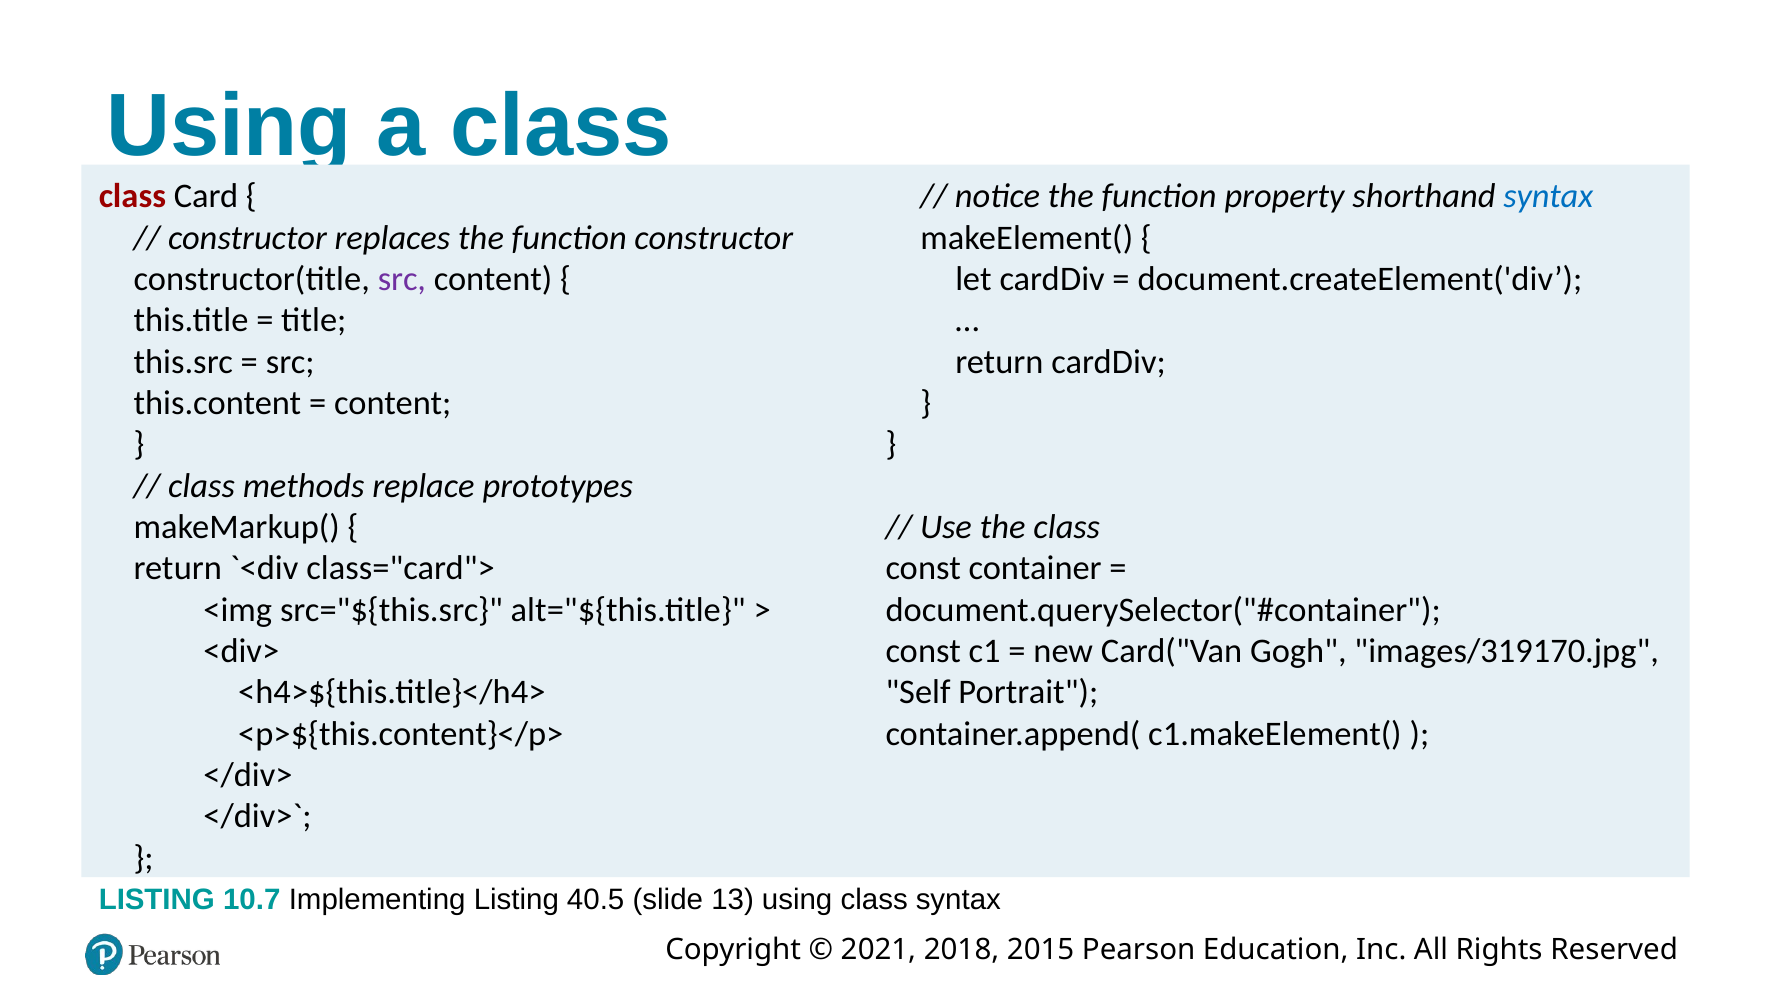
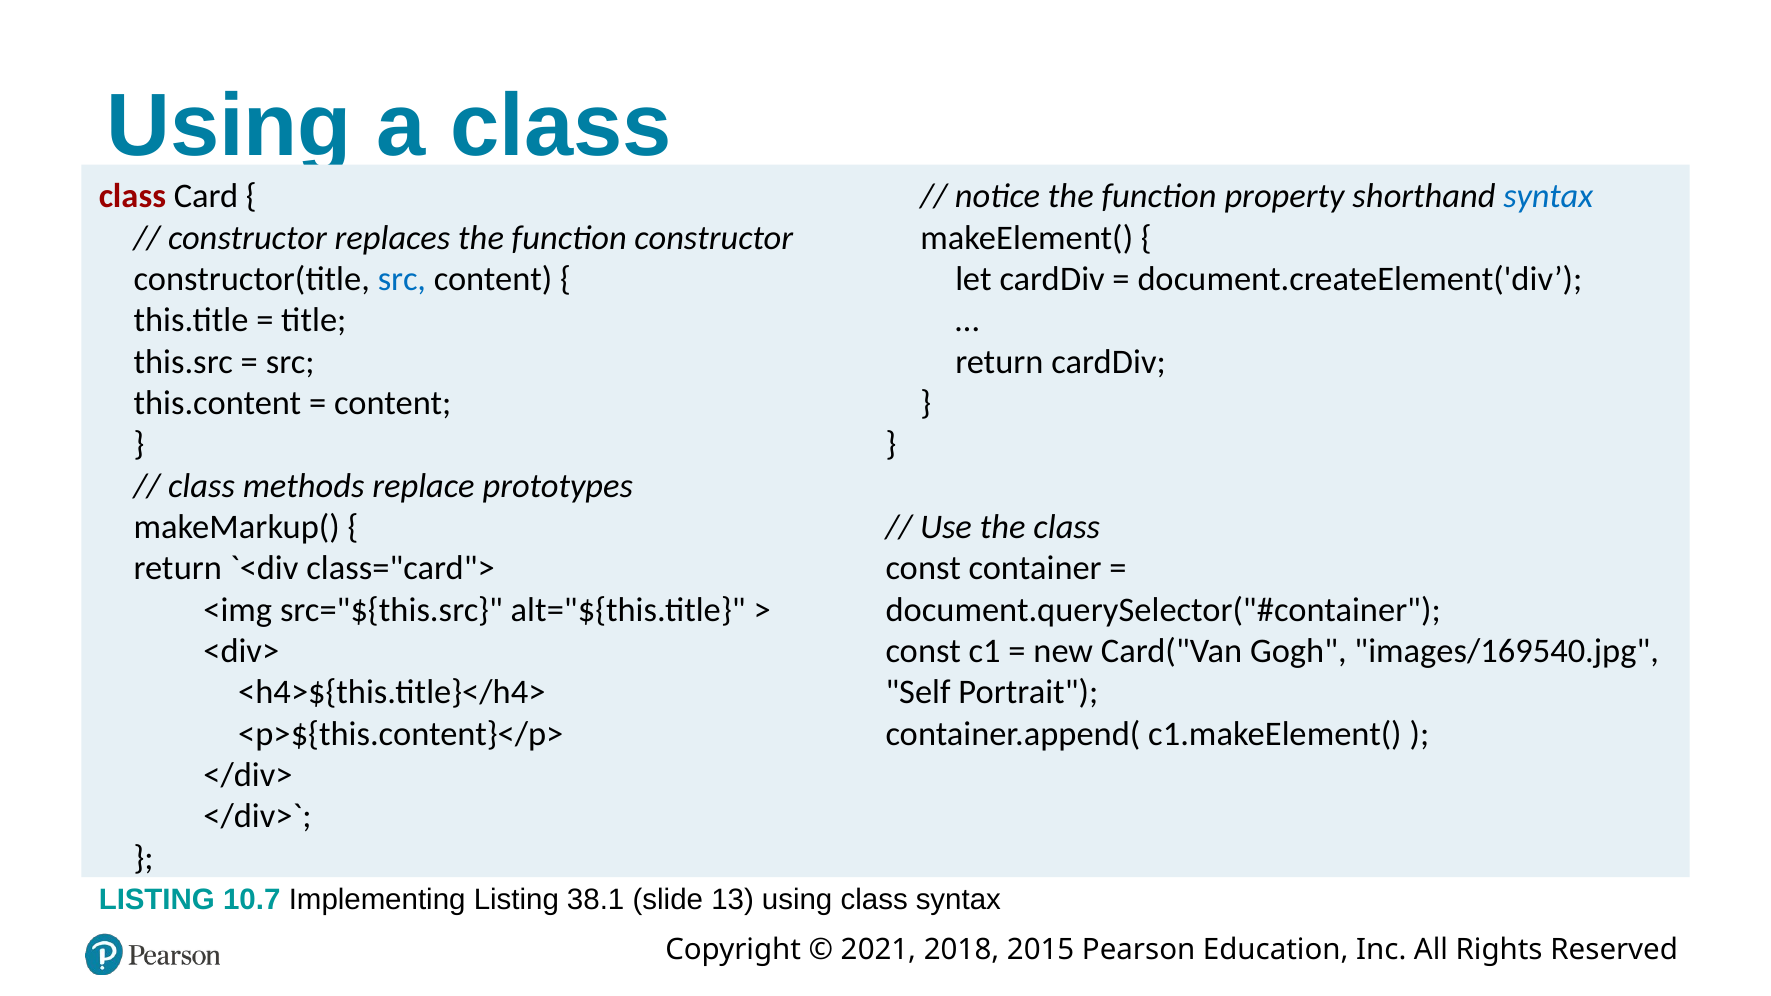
src colour: purple -> blue (402, 279)
images/319170.jpg: images/319170.jpg -> images/169540.jpg (1507, 651)
40.5: 40.5 -> 38.1 (596, 899)
